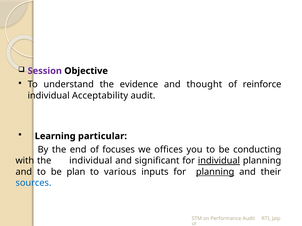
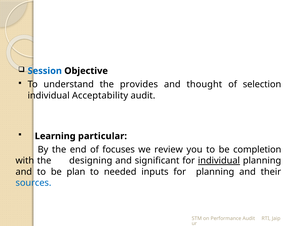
Session colour: purple -> blue (45, 71)
evidence: evidence -> provides (139, 85)
reinforce: reinforce -> selection (262, 85)
offices: offices -> review (169, 150)
conducting: conducting -> completion (257, 150)
the individual: individual -> designing (91, 161)
various: various -> needed (120, 172)
planning underline: present -> none (215, 172)
